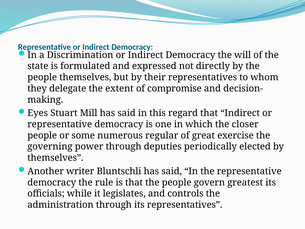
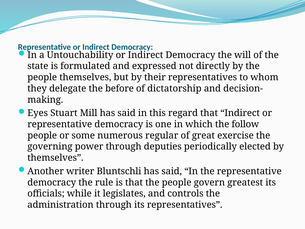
Discrimination: Discrimination -> Untouchability (80, 55)
extent: extent -> before (119, 88)
compromise: compromise -> dictatorship (174, 88)
closer: closer -> follow (245, 124)
